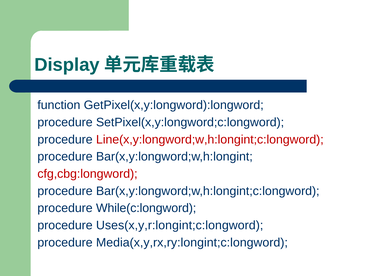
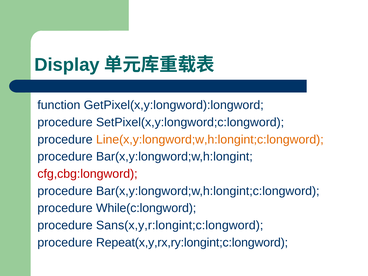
Line(x,y:longword;w,h:longint;c:longword colour: red -> orange (210, 139)
Uses(x,y,r:longint;c:longword: Uses(x,y,r:longint;c:longword -> Sans(x,y,r:longint;c:longword (180, 225)
Media(x,y,rx,ry:longint;c:longword: Media(x,y,rx,ry:longint;c:longword -> Repeat(x,y,rx,ry:longint;c:longword (192, 242)
